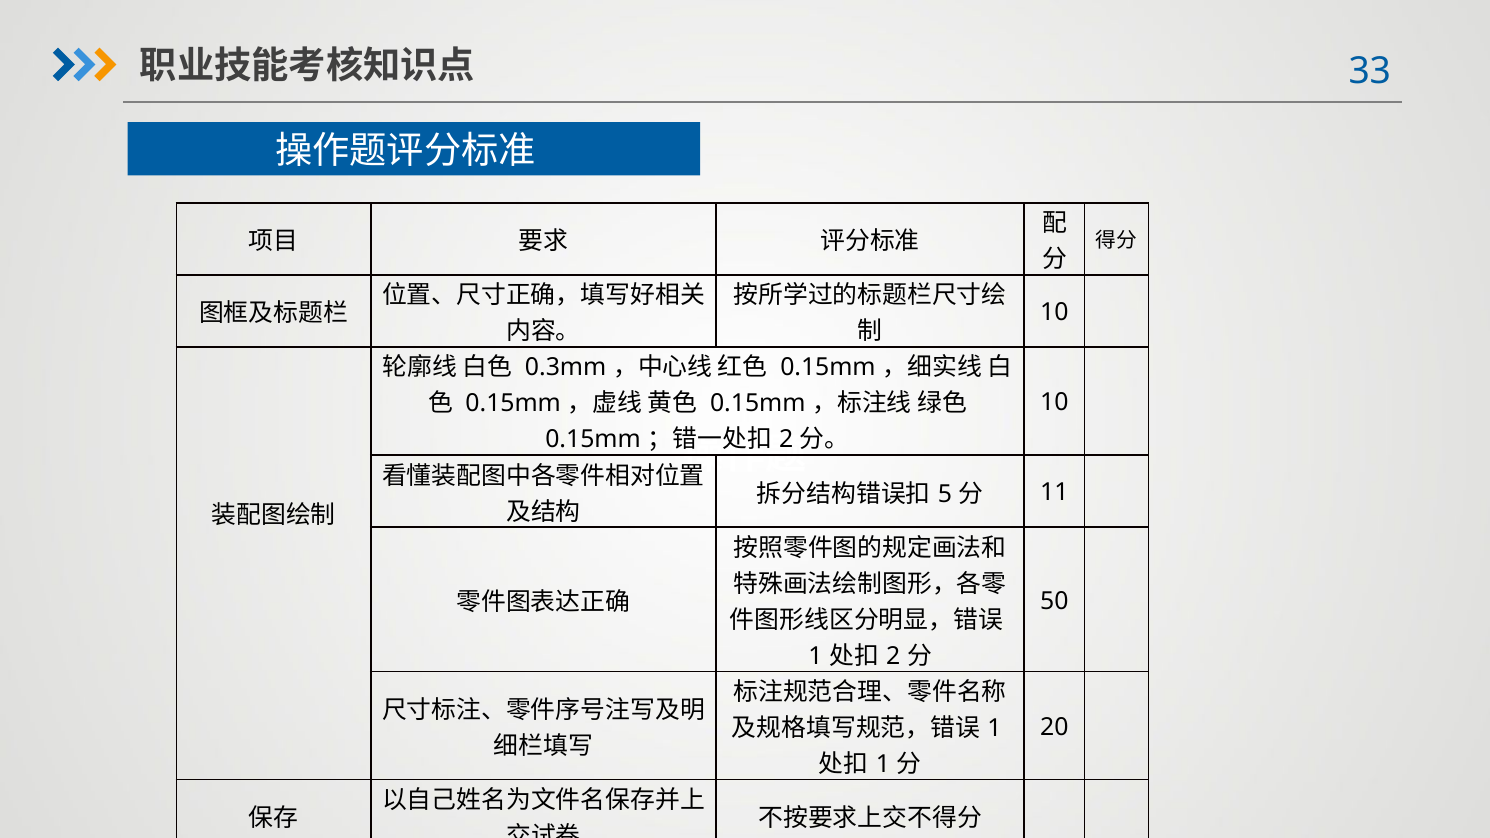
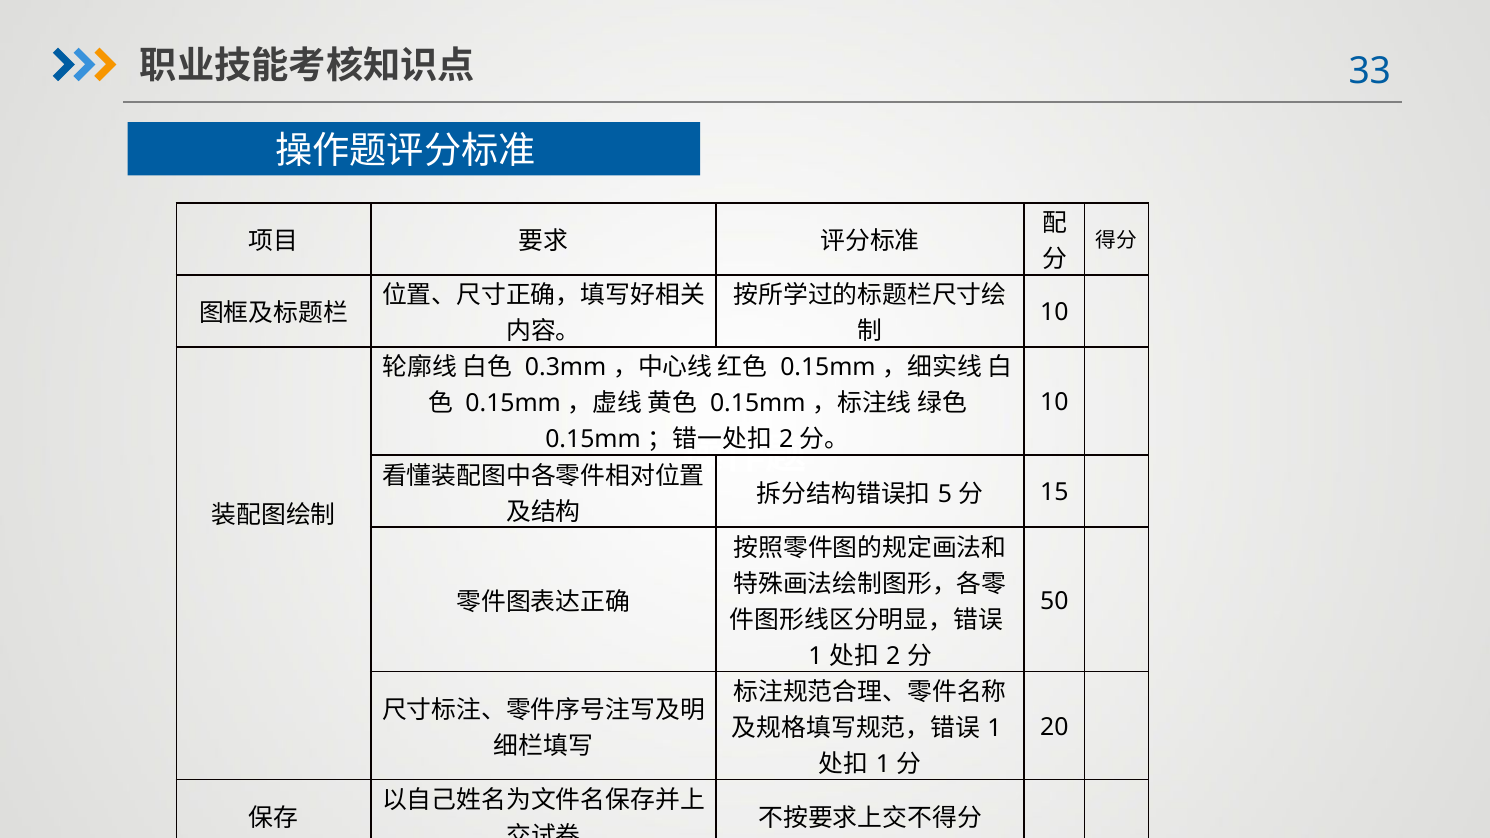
11: 11 -> 15 (1054, 493)
